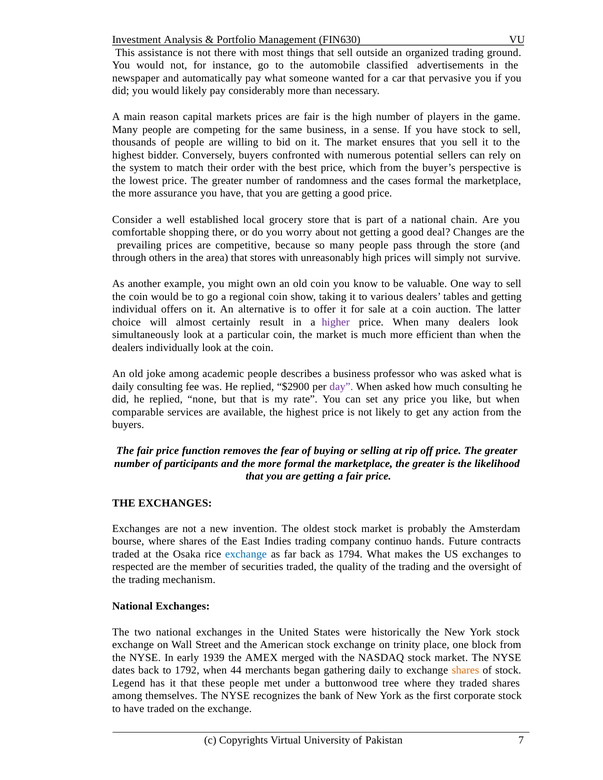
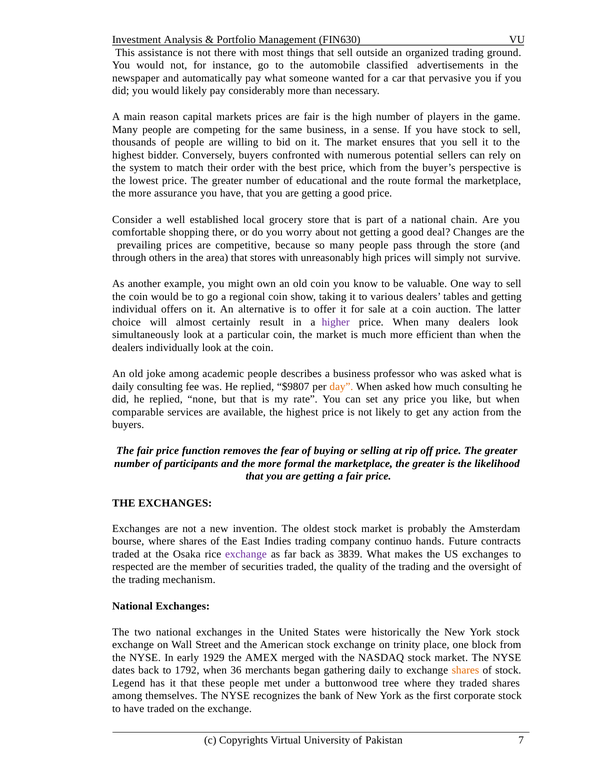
randomness: randomness -> educational (322, 181)
cases: cases -> route (399, 181)
$2900: $2900 -> $9807 (293, 387)
day colour: purple -> orange (341, 387)
exchange colour: blue -> purple (246, 554)
1794: 1794 -> 3839 (350, 554)
1939: 1939 -> 1929 (214, 658)
44: 44 -> 36 (236, 671)
